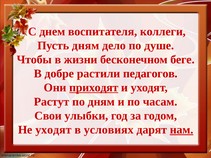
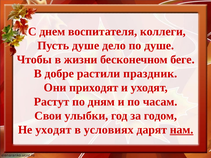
Пусть дням: дням -> душе (86, 46)
педагогов: педагогов -> праздник (150, 74)
приходят underline: present -> none (94, 88)
